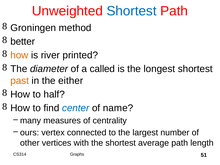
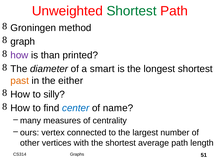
Shortest colour: blue -> green (132, 11)
better: better -> graph (23, 42)
how colour: orange -> purple (19, 55)
river: river -> than (50, 55)
called: called -> smart (102, 69)
half: half -> silly (54, 94)
